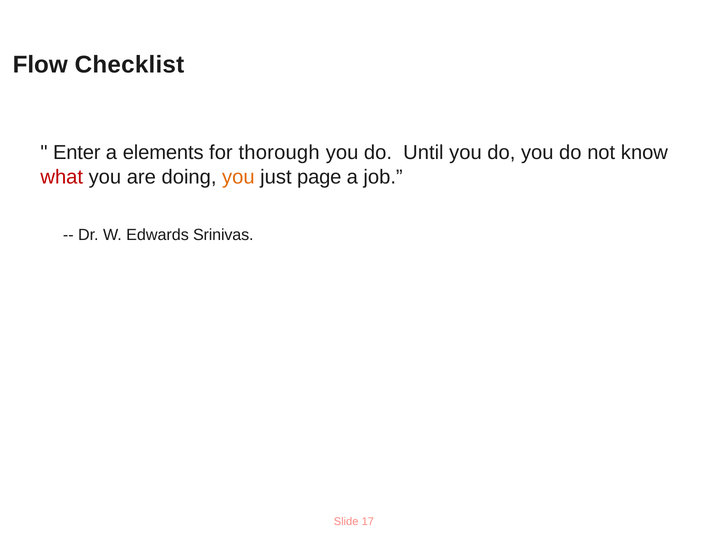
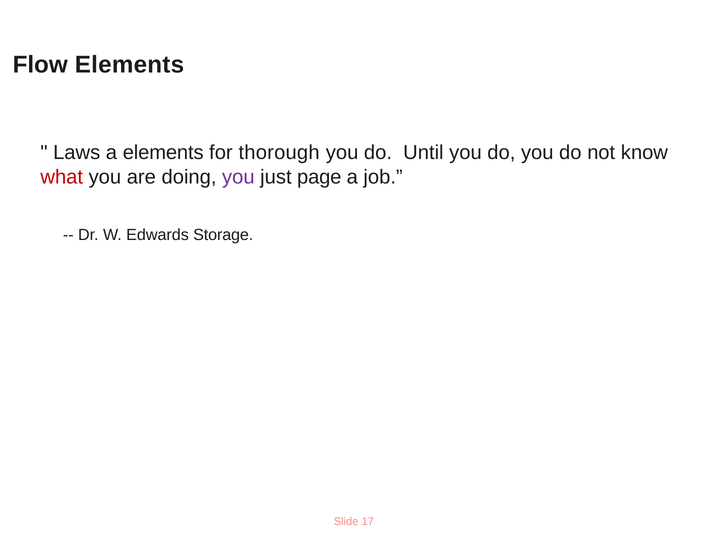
Flow Checklist: Checklist -> Elements (129, 64)
Enter: Enter -> Laws (77, 153)
you colour: orange -> purple (238, 177)
Srinivas: Srinivas -> Storage (223, 235)
